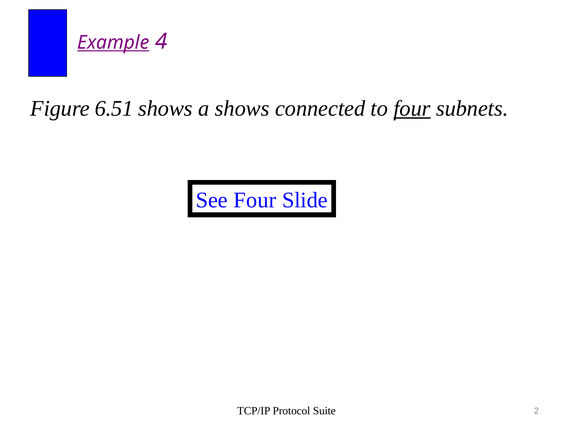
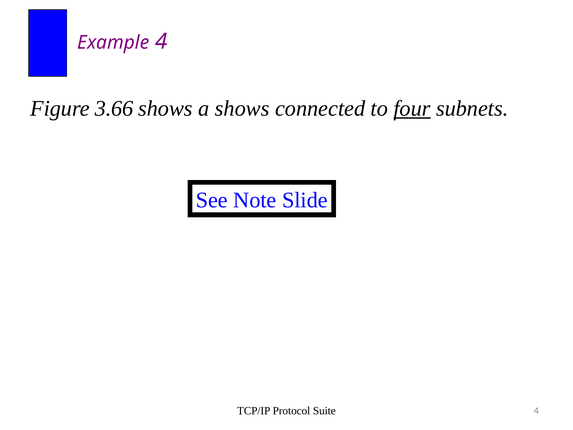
Example underline: present -> none (113, 43)
6.51: 6.51 -> 3.66 (114, 108)
See Four: Four -> Note (255, 200)
Suite 2: 2 -> 4 (536, 410)
